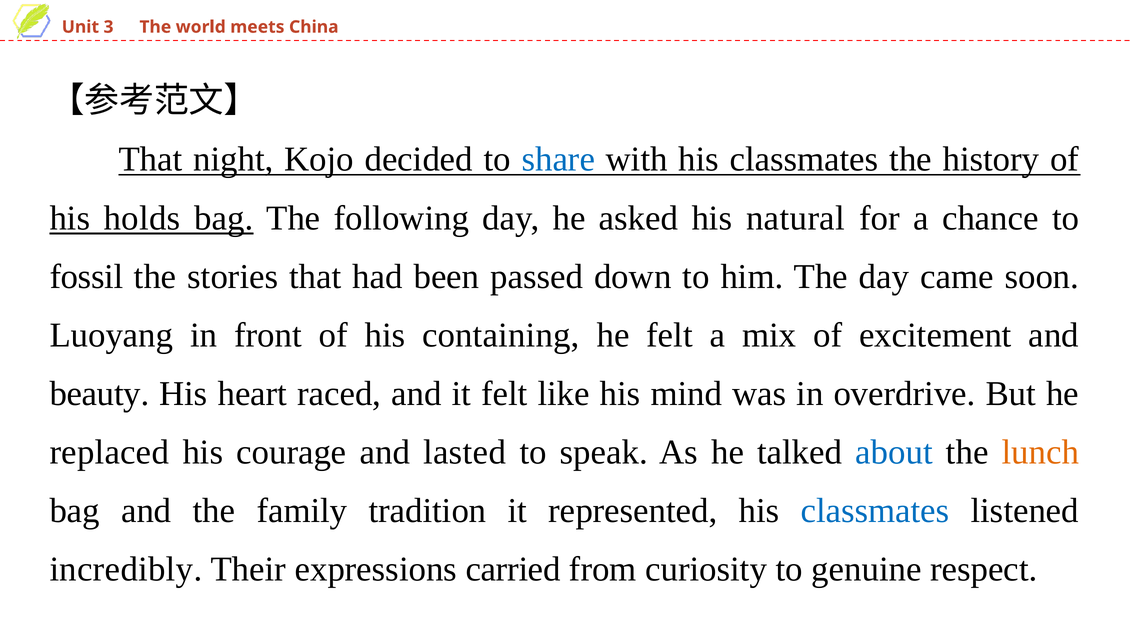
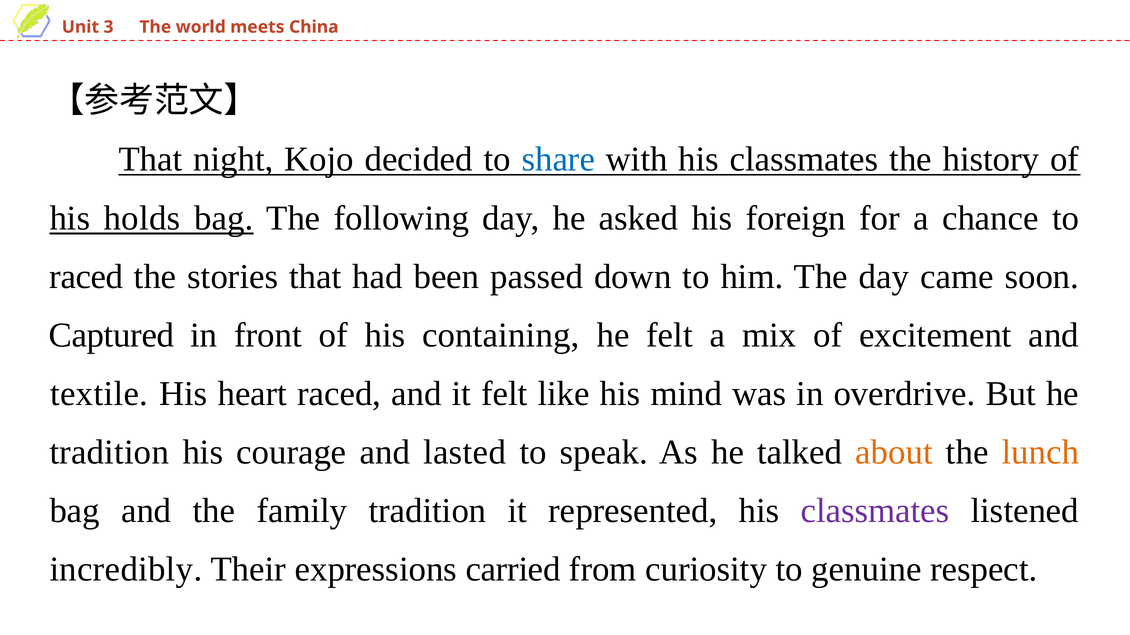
natural: natural -> foreign (796, 218)
fossil: fossil -> raced (86, 277)
Luoyang: Luoyang -> Captured (112, 335)
beauty: beauty -> textile (99, 394)
replaced: replaced -> tradition (109, 453)
about colour: blue -> orange (894, 453)
classmates colour: blue -> purple (875, 511)
